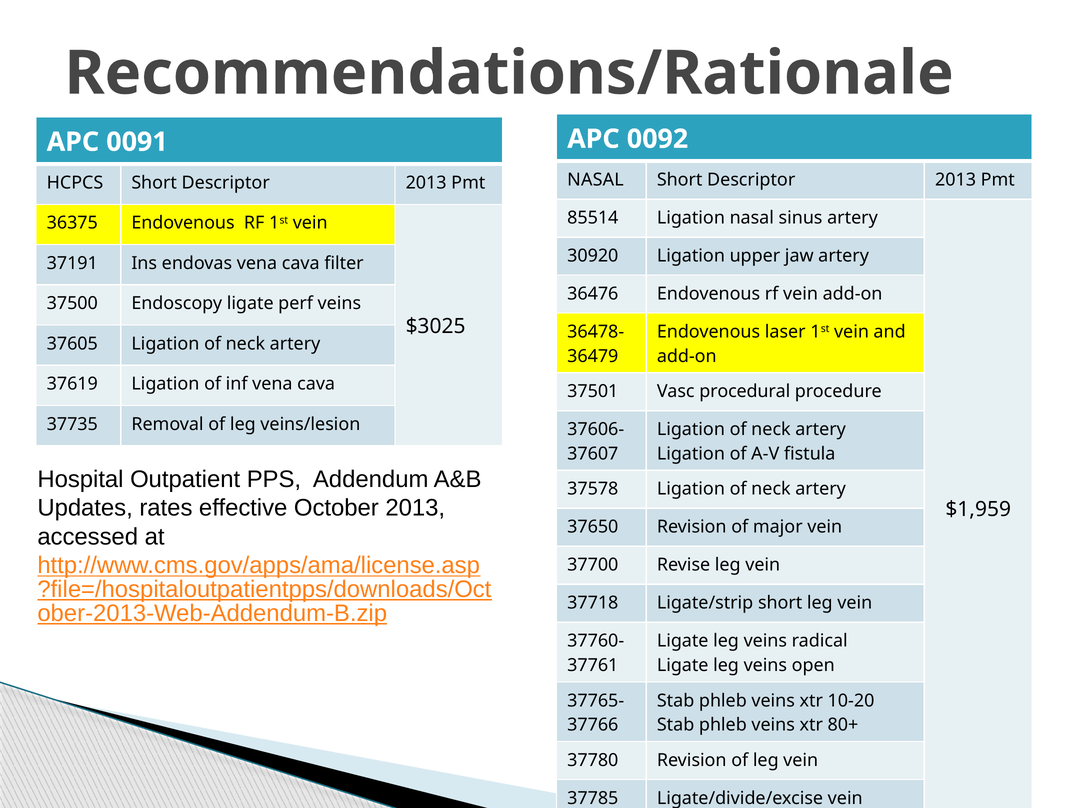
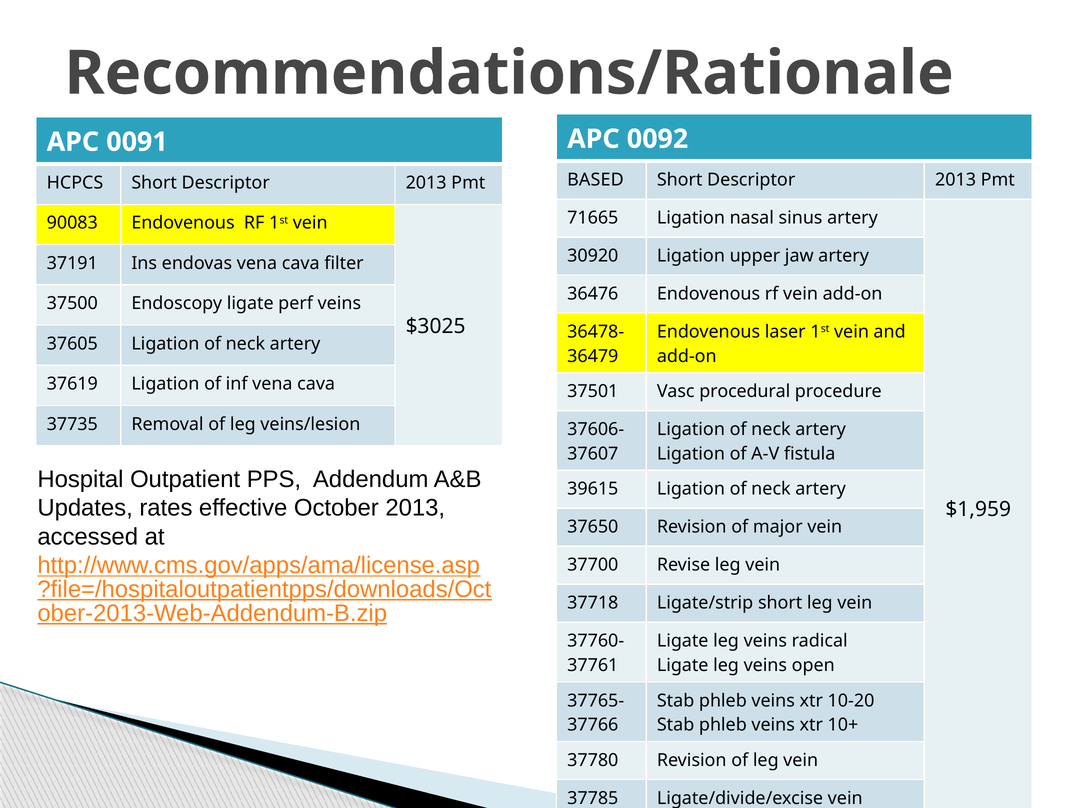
NASAL: NASAL -> BASED (595, 180)
85514: 85514 -> 71665 (593, 218)
36375: 36375 -> 90083 (72, 223)
37578: 37578 -> 39615 (593, 489)
80+: 80+ -> 10+ (843, 725)
